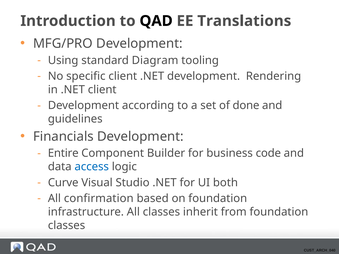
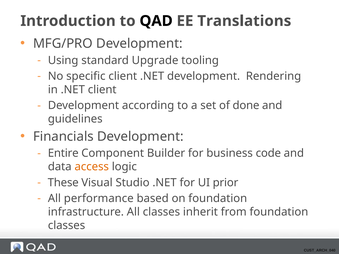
Diagram: Diagram -> Upgrade (155, 60)
access colour: blue -> orange (92, 167)
Curve: Curve -> These (63, 183)
both: both -> prior (226, 183)
confirmation: confirmation -> performance (99, 199)
